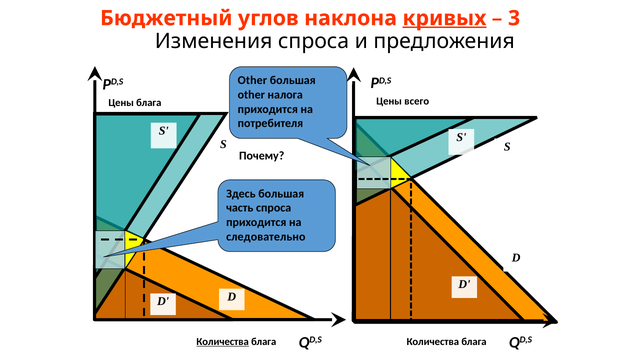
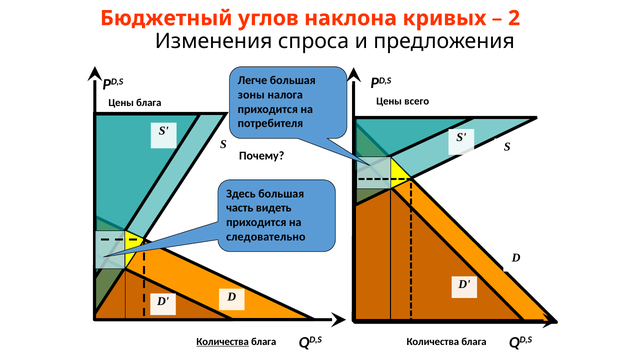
кривых underline: present -> none (444, 18)
3: 3 -> 2 (514, 18)
Other: Other -> Легче (252, 81)
other: other -> зоны (251, 95)
часть спроса: спроса -> видеть (274, 208)
